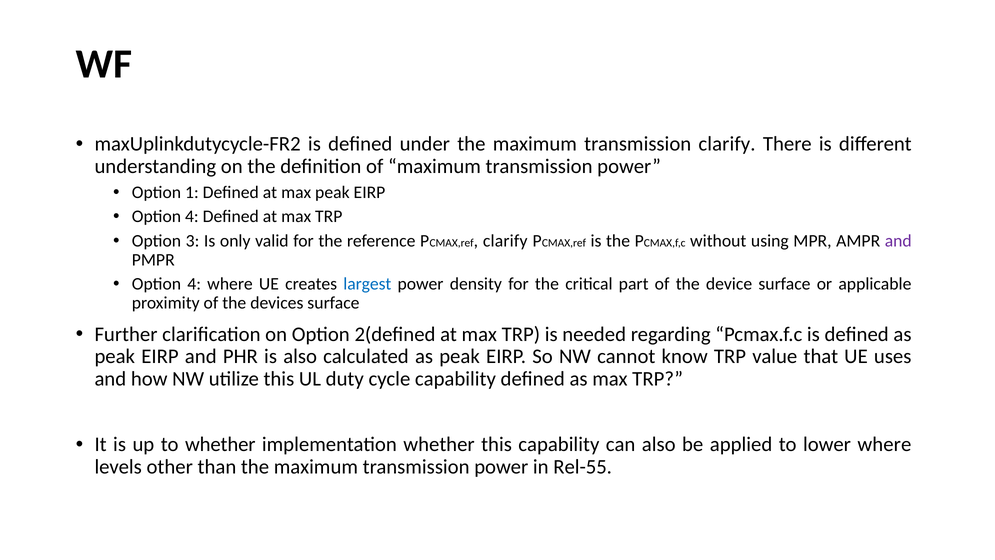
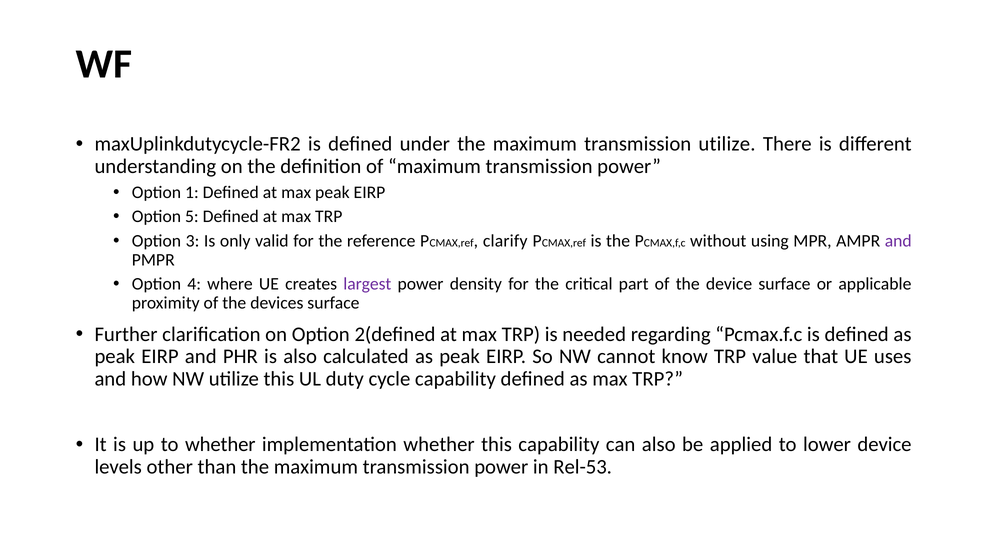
transmission clarify: clarify -> utilize (727, 144)
4: 4 -> 5 (192, 216)
largest colour: blue -> purple (367, 284)
lower where: where -> device (884, 444)
Rel-55: Rel-55 -> Rel-53 (583, 467)
